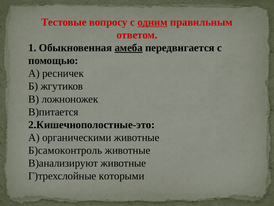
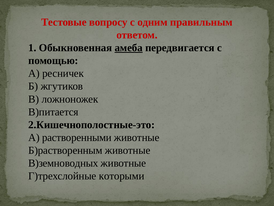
одним underline: present -> none (152, 22)
органическими: органическими -> растворенными (77, 137)
Б)самоконтроль: Б)самоконтроль -> Б)растворенным (65, 150)
В)анализируют: В)анализируют -> В)земноводных (63, 163)
